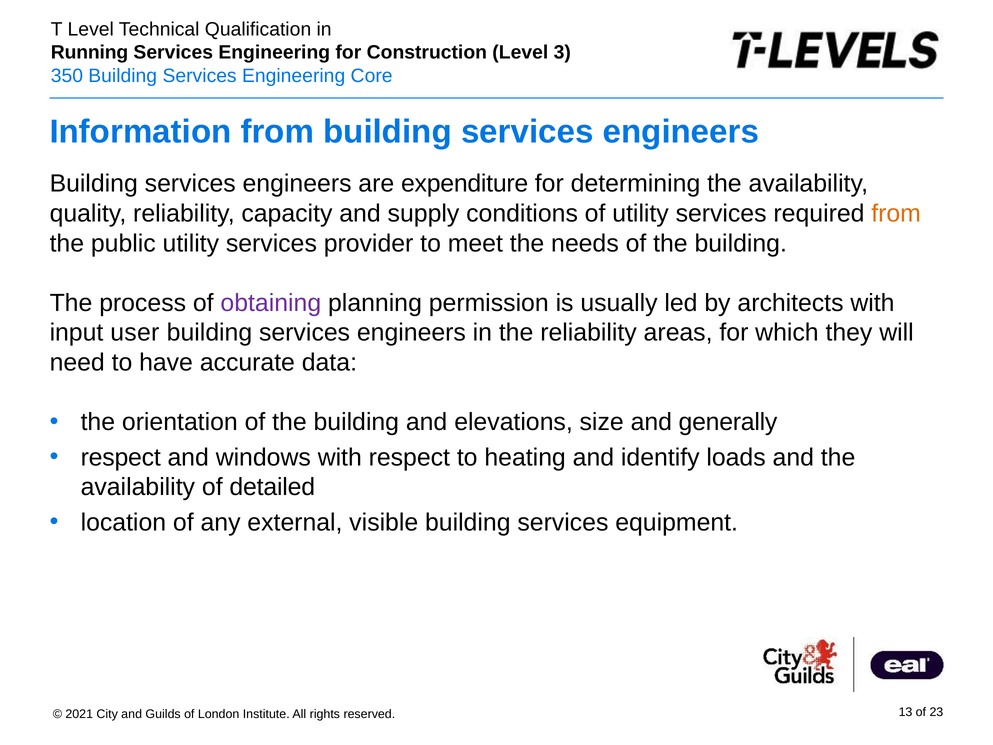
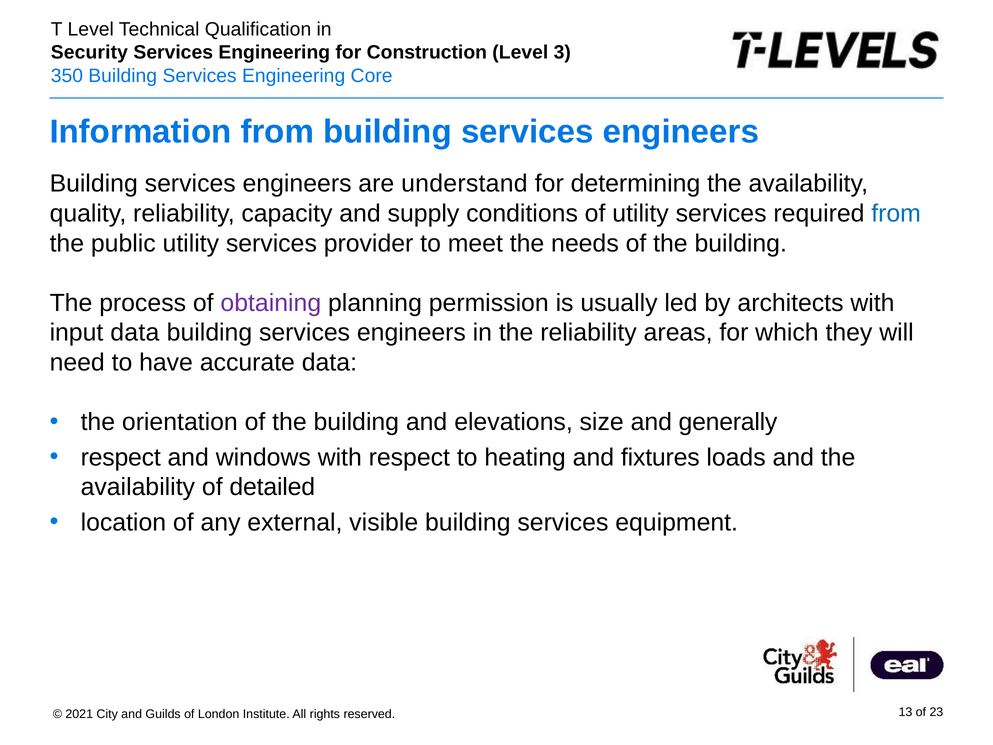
Running: Running -> Security (89, 53)
expenditure: expenditure -> understand (464, 184)
from colour: orange -> blue (896, 213)
input user: user -> data (135, 333)
identify: identify -> fixtures (660, 457)
